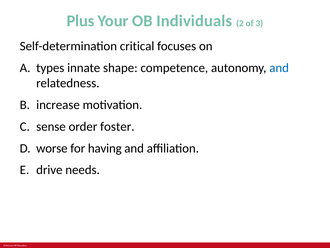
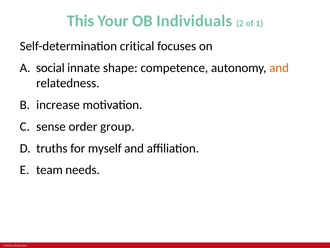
Plus: Plus -> This (80, 21)
3: 3 -> 1 (259, 23)
types: types -> social (50, 68)
and colour: blue -> orange (279, 68)
foster: foster -> group (117, 126)
worse: worse -> truths (52, 148)
having: having -> myself (105, 148)
drive: drive -> team (49, 170)
